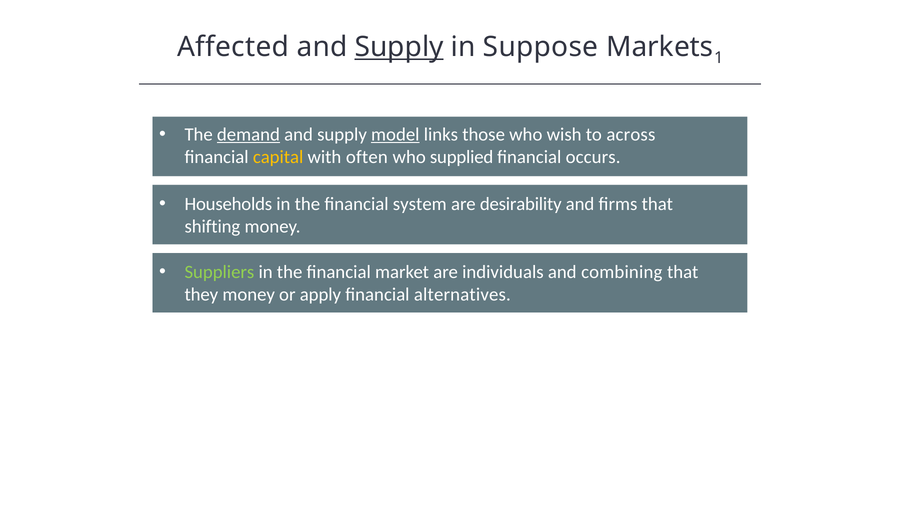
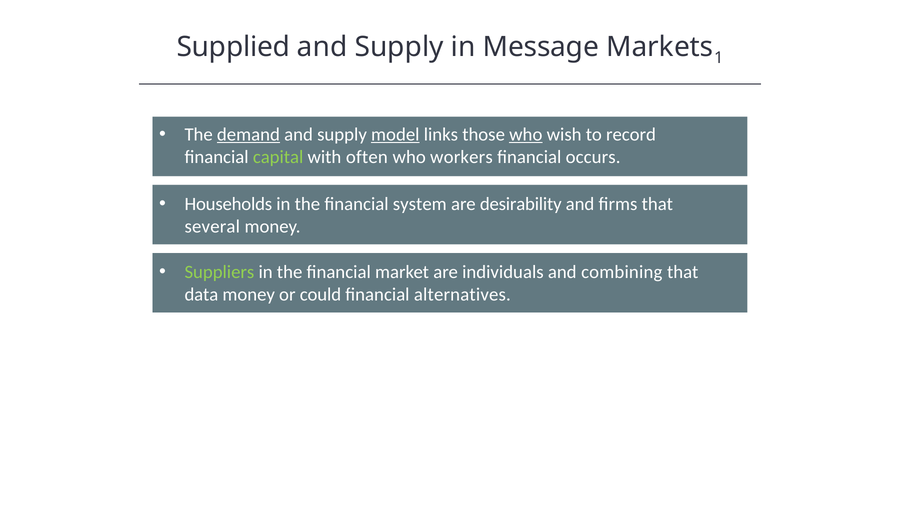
Affected: Affected -> Supplied (233, 47)
Supply underline: present -> none (399, 47)
Suppose: Suppose -> Message (541, 47)
who underline: none -> present (526, 134)
across: across -> record (631, 134)
capital colour: yellow -> light green (278, 157)
supplied: supplied -> workers (461, 157)
shifting: shifting -> several (212, 227)
they: they -> data (201, 295)
apply: apply -> could (320, 295)
